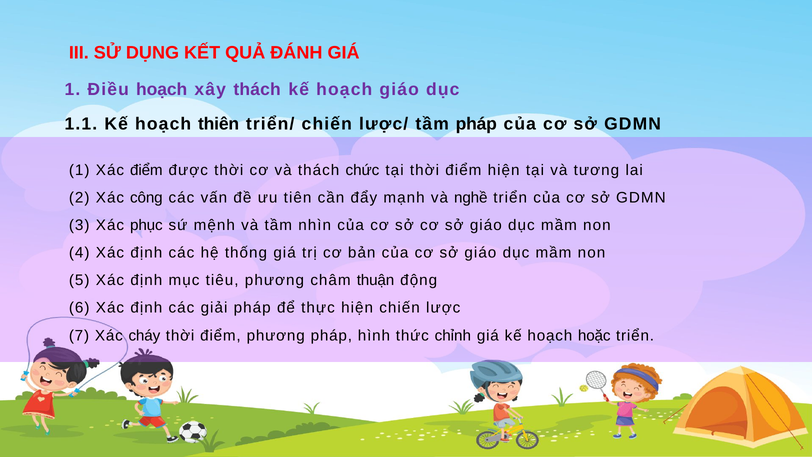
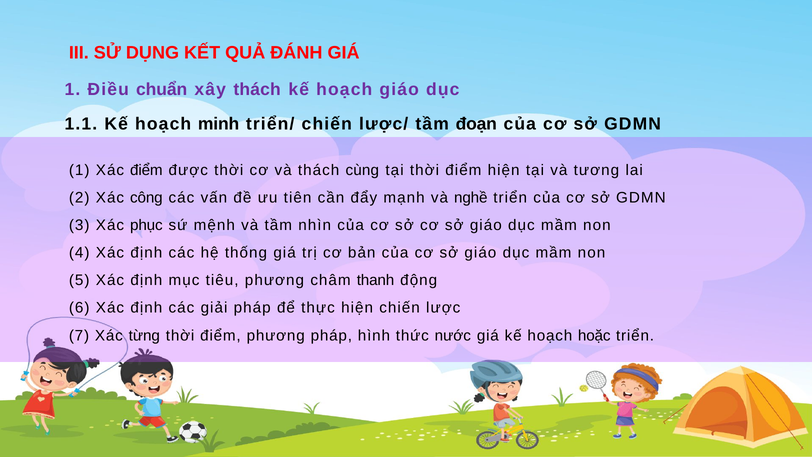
Điều hoạch: hoạch -> chuẩn (162, 89)
thiên: thiên -> minh (219, 124)
tầm pháp: pháp -> đoạn (476, 124)
chức: chức -> cùng (362, 170)
thuận: thuận -> thanh (376, 280)
cháy: cháy -> từng (144, 335)
chỉnh: chỉnh -> nước (453, 335)
